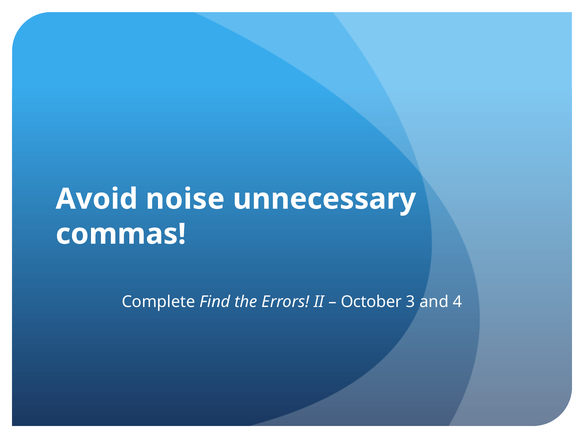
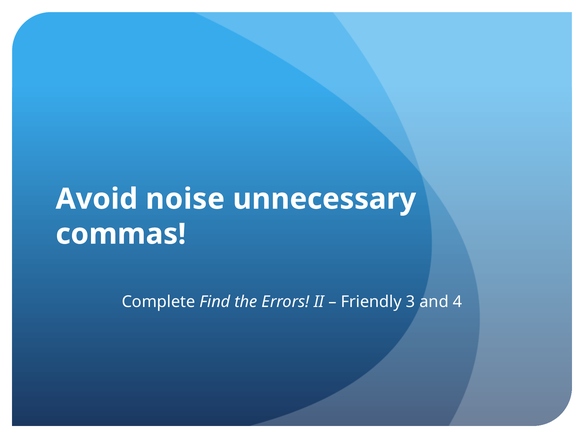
October: October -> Friendly (371, 302)
